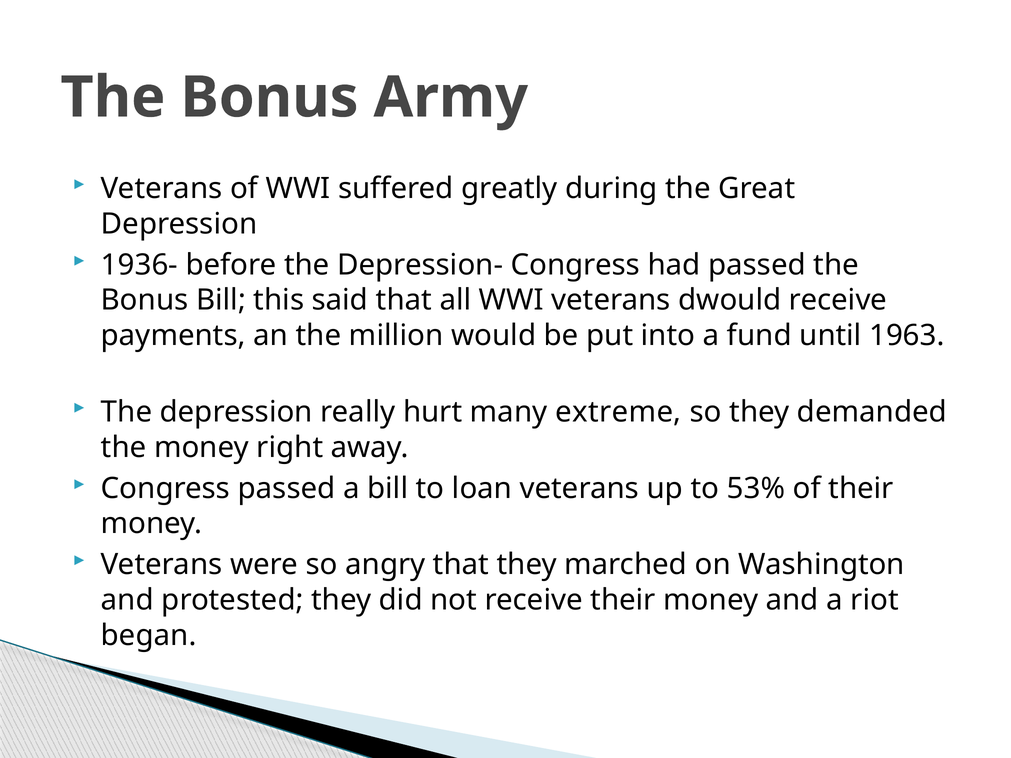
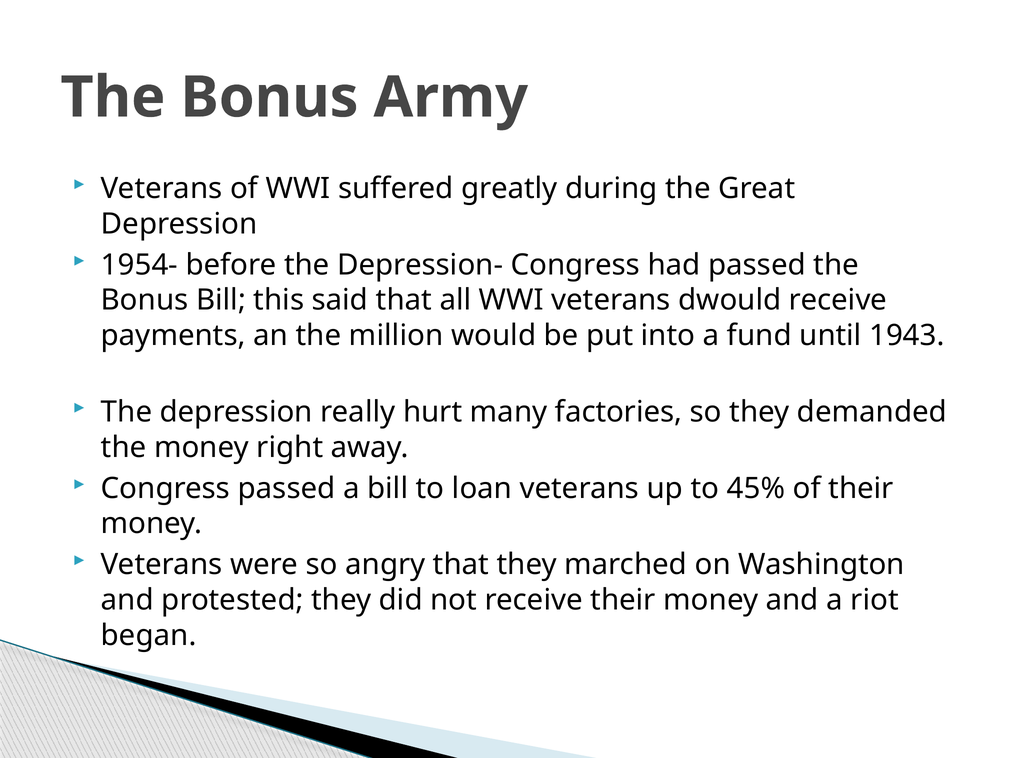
1936-: 1936- -> 1954- (139, 265)
1963: 1963 -> 1943 (907, 336)
extreme: extreme -> factories (619, 412)
53%: 53% -> 45% (756, 488)
